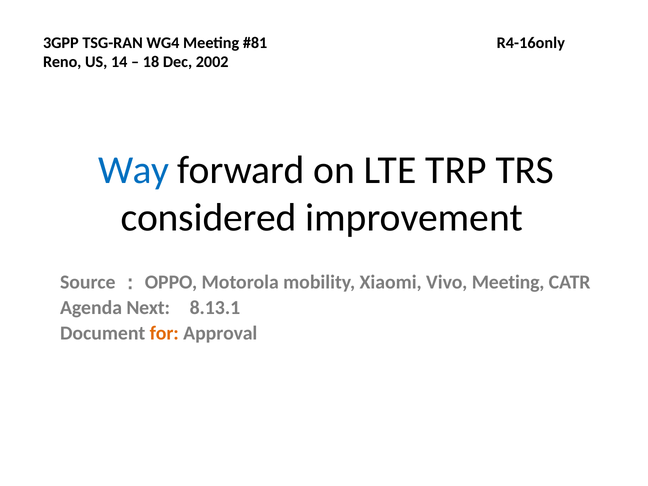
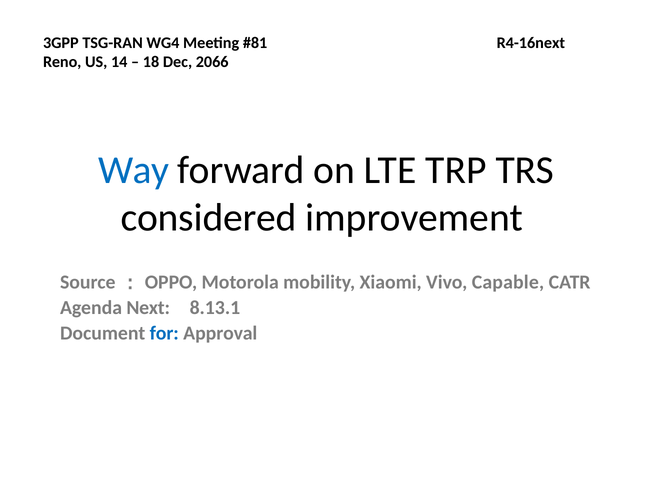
R4-16only: R4-16only -> R4-16next (531, 43)
2002: 2002 -> 2066 (212, 62)
Vivo Meeting: Meeting -> Capable (508, 282)
for colour: orange -> blue (164, 333)
